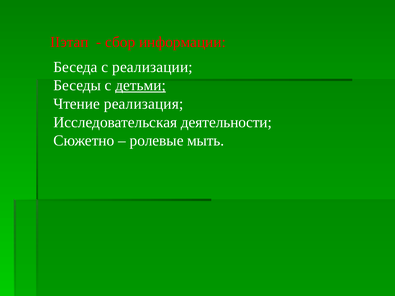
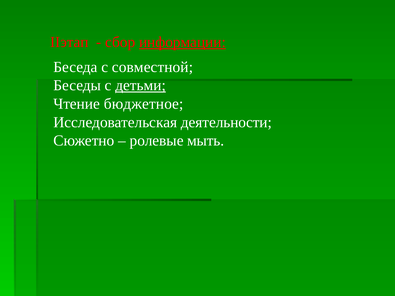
информации underline: none -> present (182, 42)
реализации: реализации -> совместной (152, 67)
реализация: реализация -> бюджетное (144, 104)
